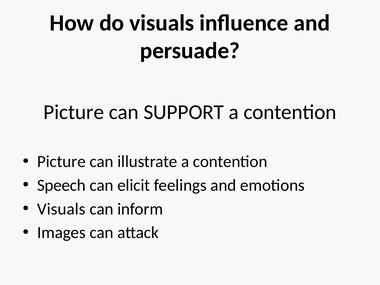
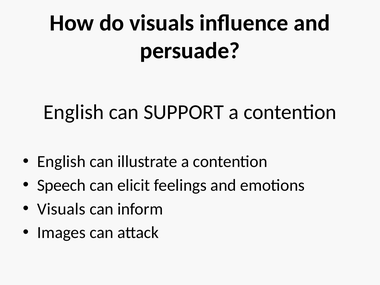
Picture: Picture -> English (74, 112)
Picture: Picture -> English (61, 162)
